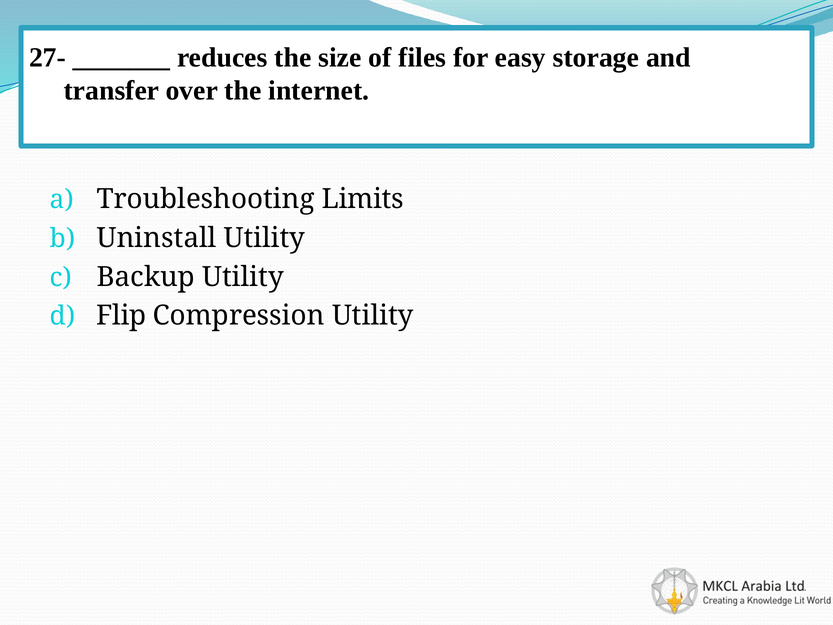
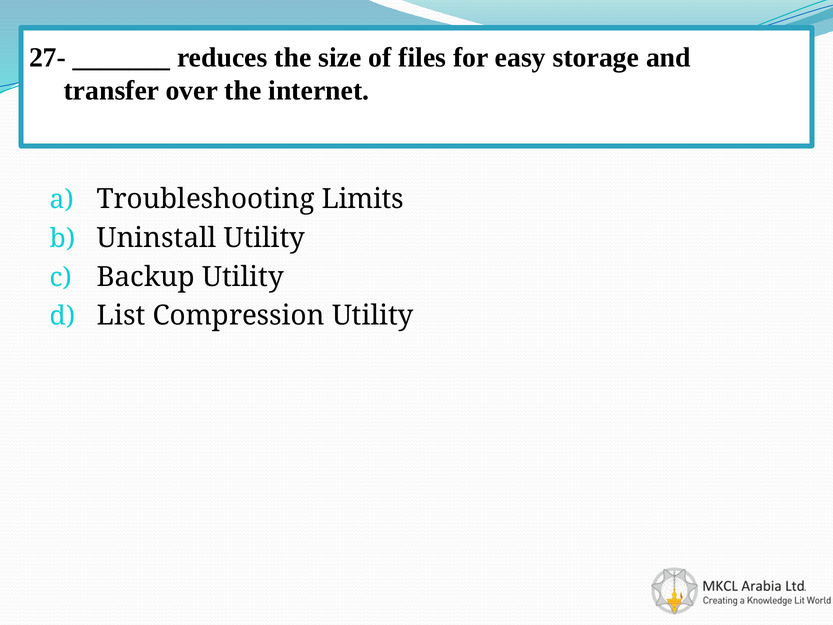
Flip: Flip -> List (121, 316)
